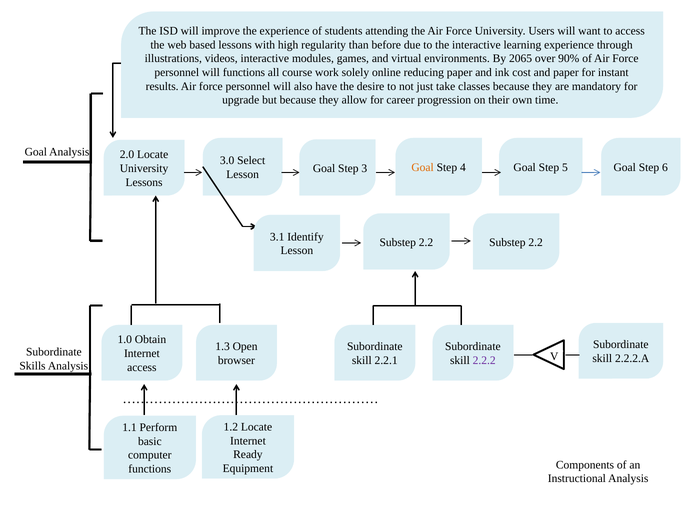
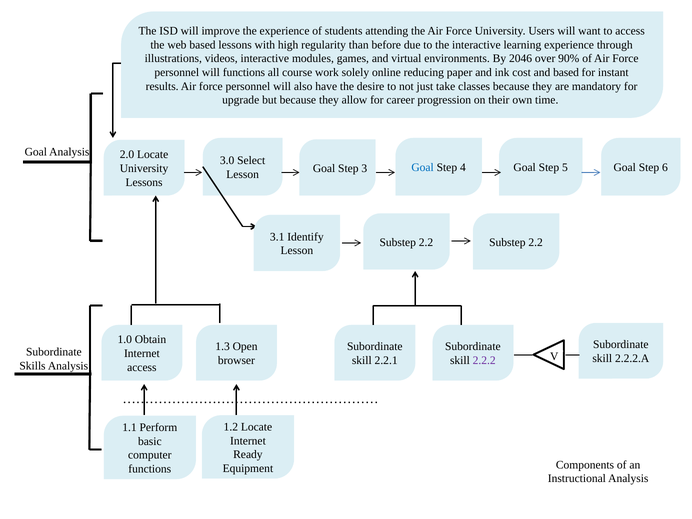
2065: 2065 -> 2046 (521, 59)
and paper: paper -> based (566, 72)
Goal colour: orange -> blue (423, 167)
